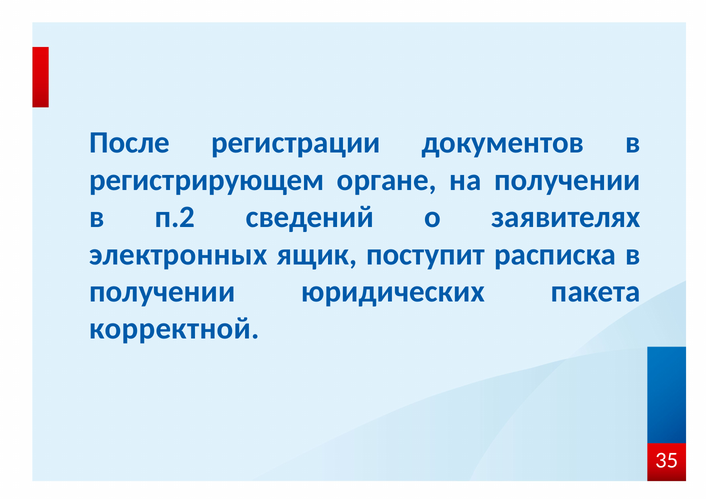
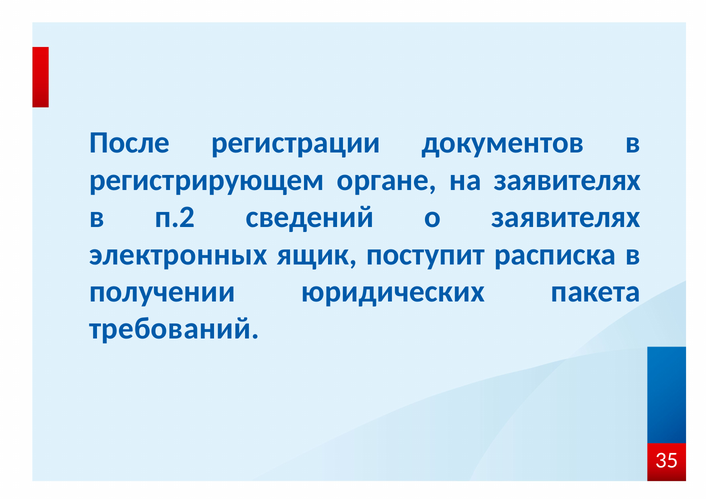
на получении: получении -> заявителях (567, 180)
корректной: корректной -> требований (174, 329)
